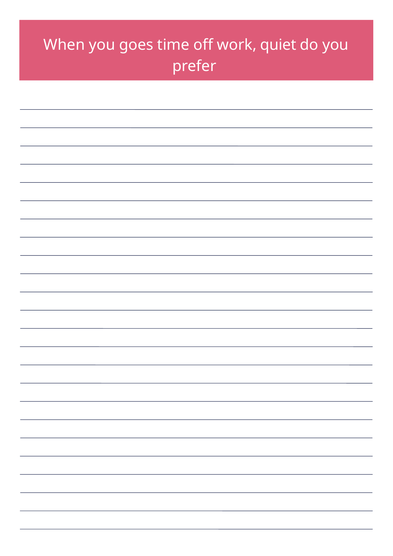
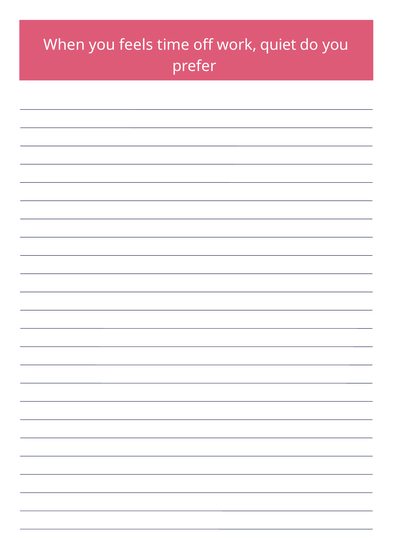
goes: goes -> feels (136, 45)
